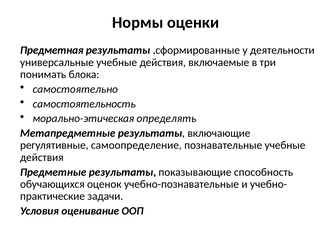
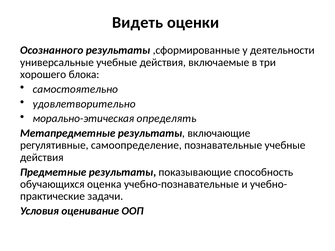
Нормы: Нормы -> Видеть (138, 23)
Предметная: Предметная -> Осознанного (52, 50)
понимать: понимать -> хорошего (43, 74)
самостоятельность: самостоятельность -> удовлетворительно (84, 104)
оценок: оценок -> оценка (104, 184)
